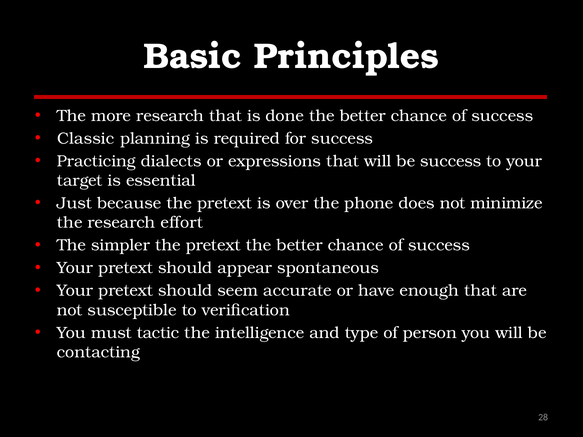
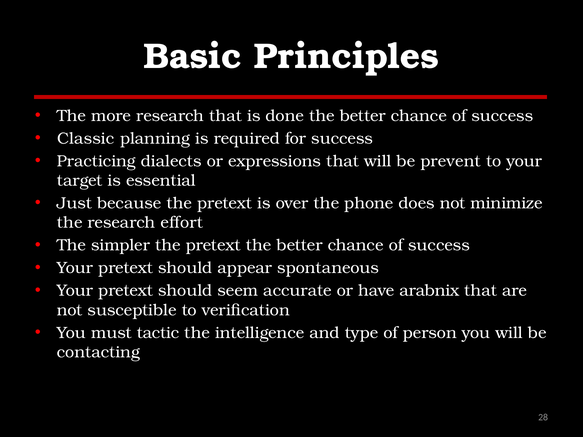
be success: success -> prevent (451, 161)
enough: enough -> arabnix (429, 291)
